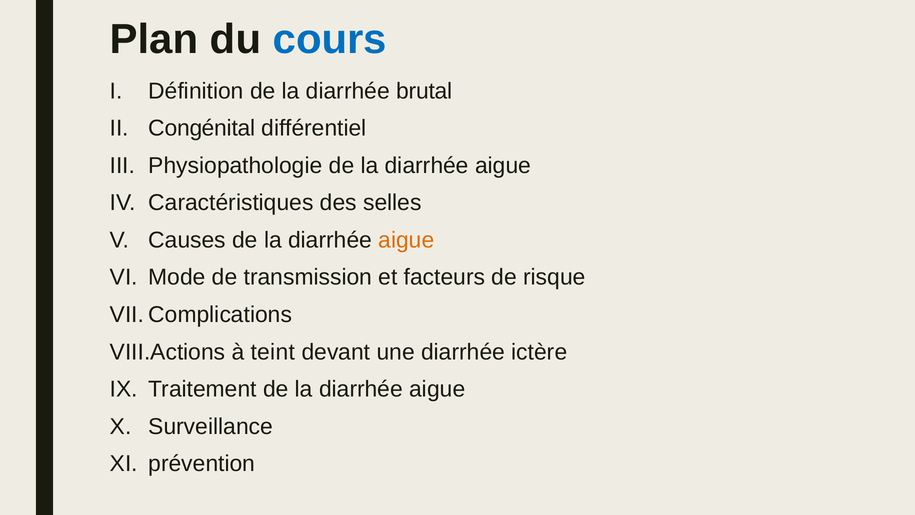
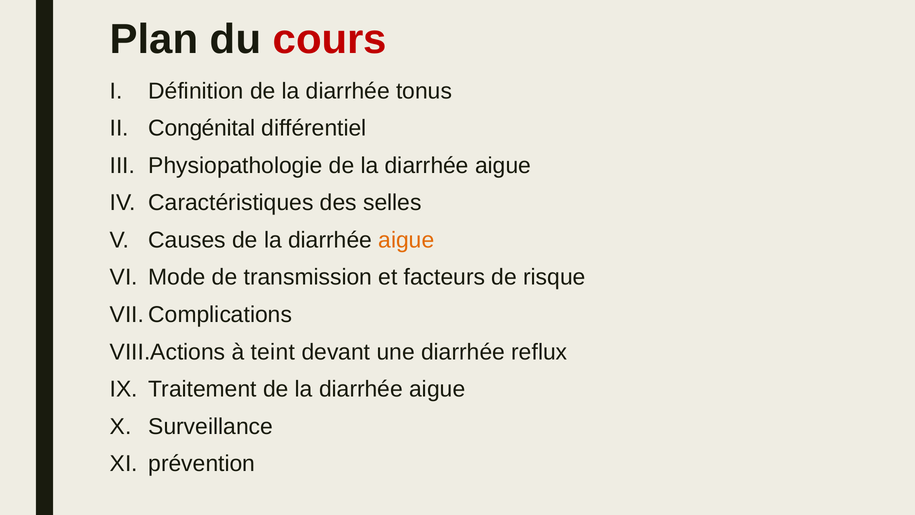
cours colour: blue -> red (330, 39)
brutal: brutal -> tonus (424, 91)
ictère: ictère -> reflux (539, 352)
